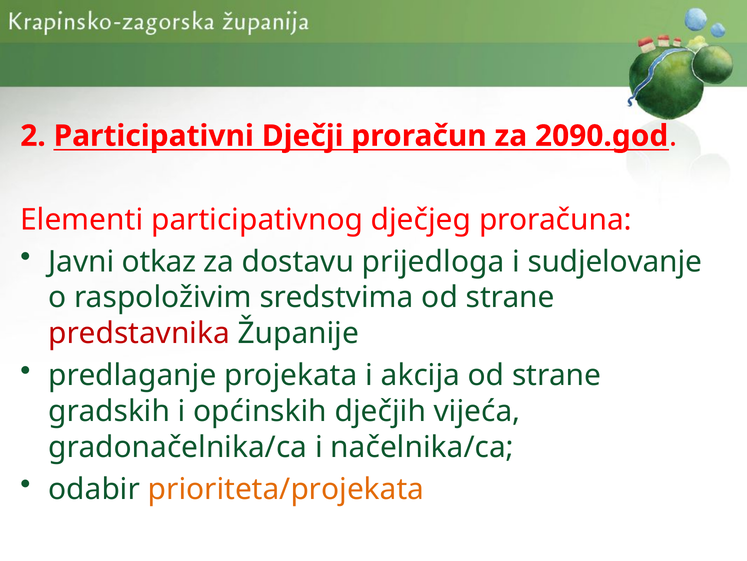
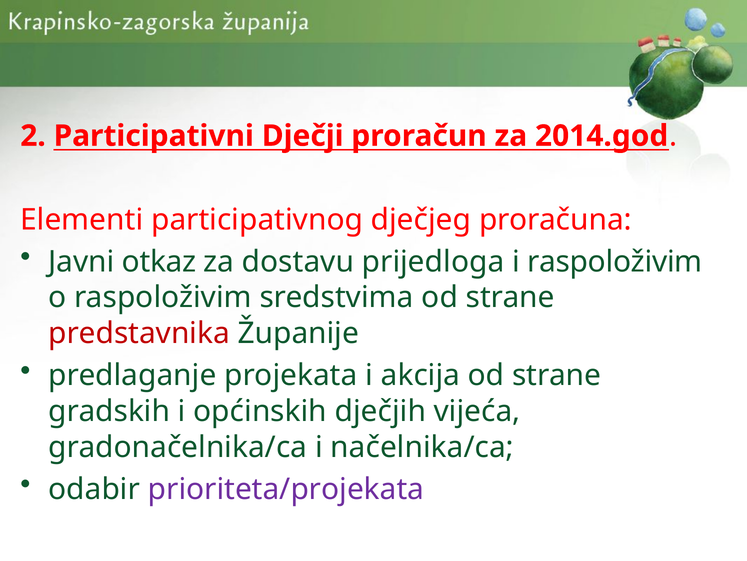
2090.god: 2090.god -> 2014.god (602, 136)
i sudjelovanje: sudjelovanje -> raspoloživim (615, 261)
prioriteta/projekata colour: orange -> purple (286, 489)
